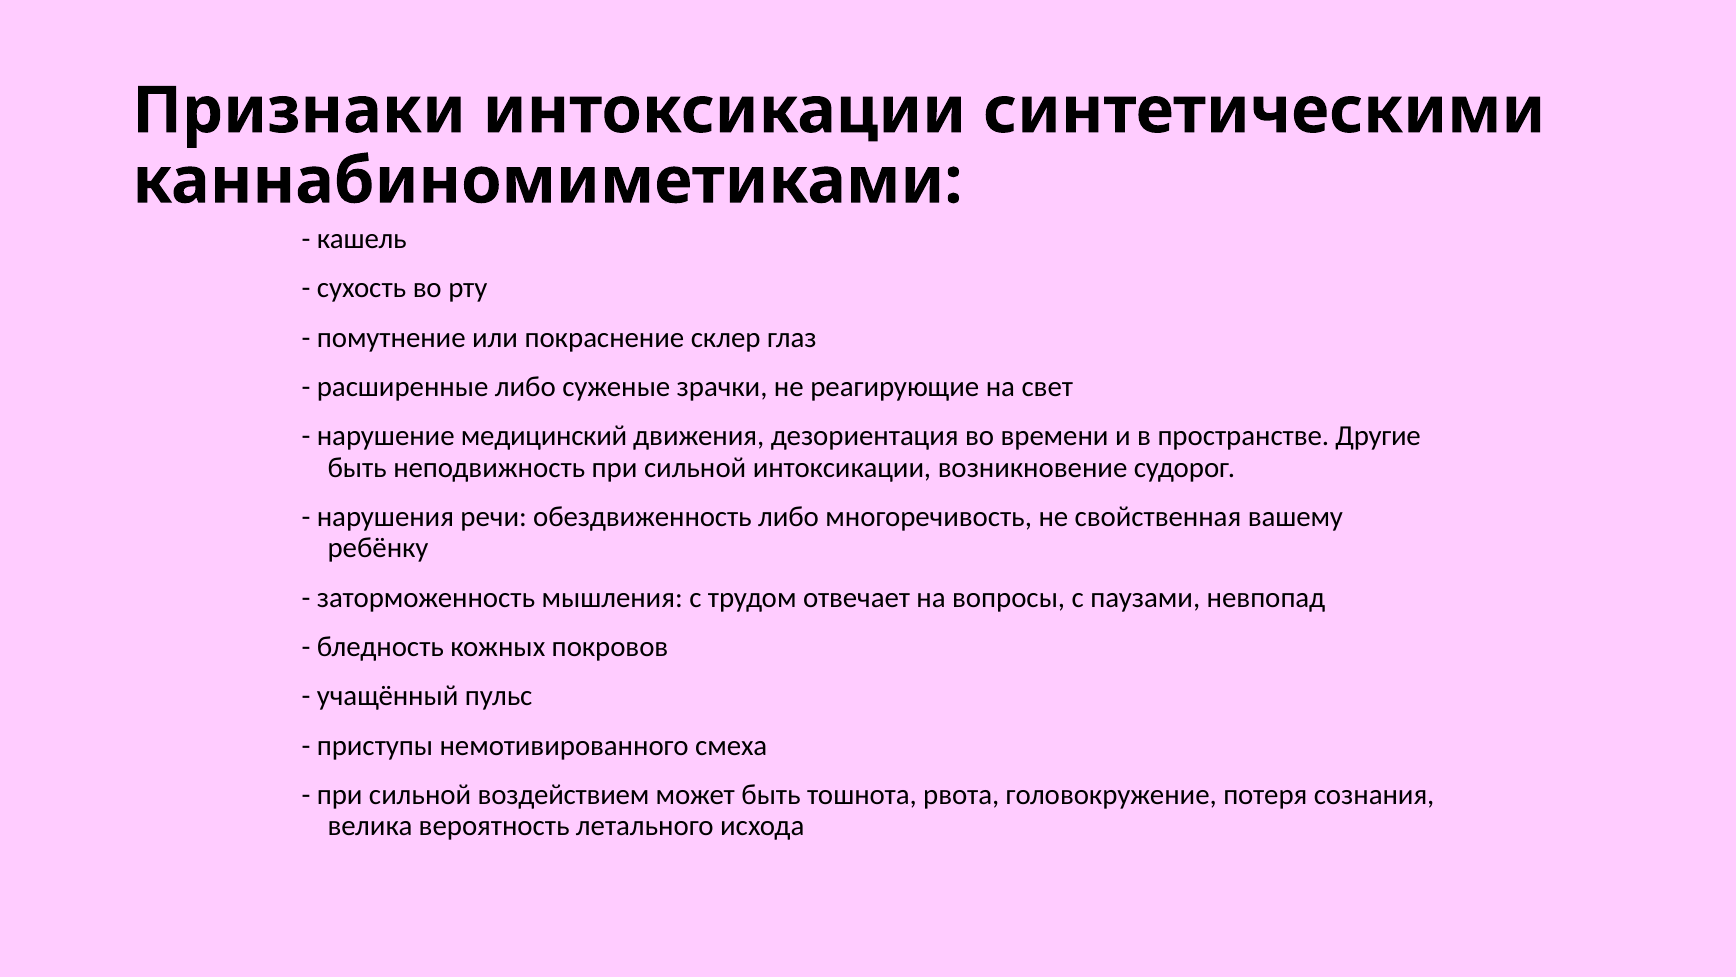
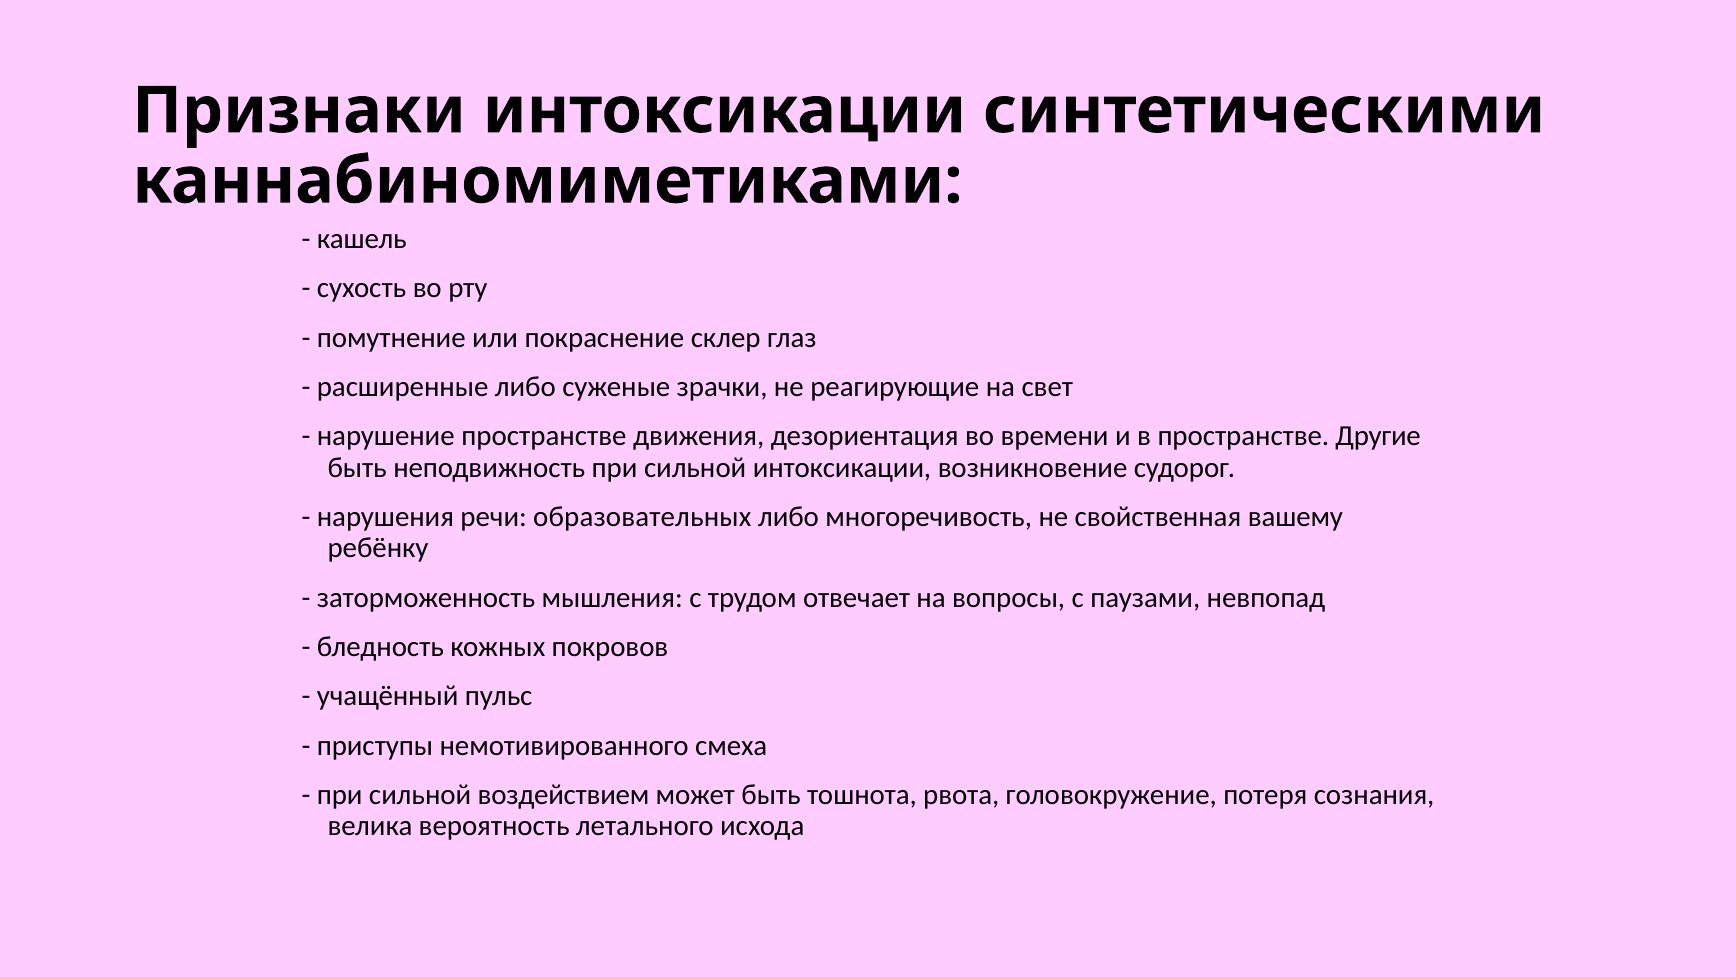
нарушение медицинский: медицинский -> пространстве (544, 436)
обездвиженность: обездвиженность -> образовательных (642, 517)
